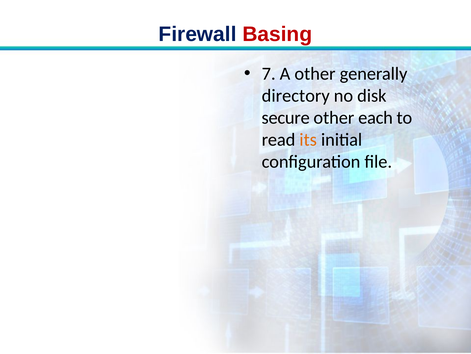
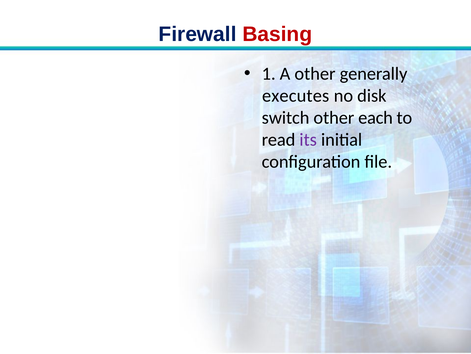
7: 7 -> 1 (269, 73)
directory: directory -> executes (296, 95)
secure: secure -> switch (286, 117)
its colour: orange -> purple (308, 139)
